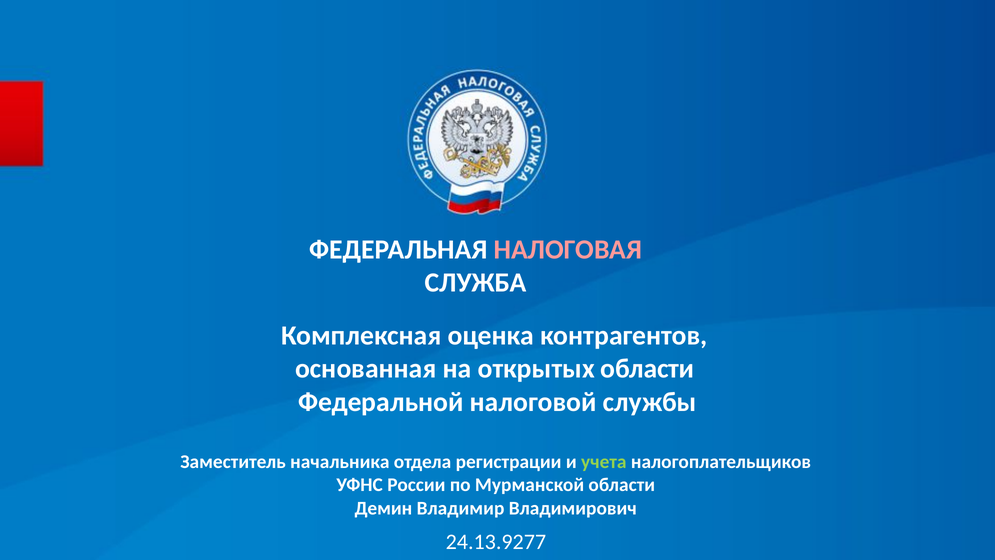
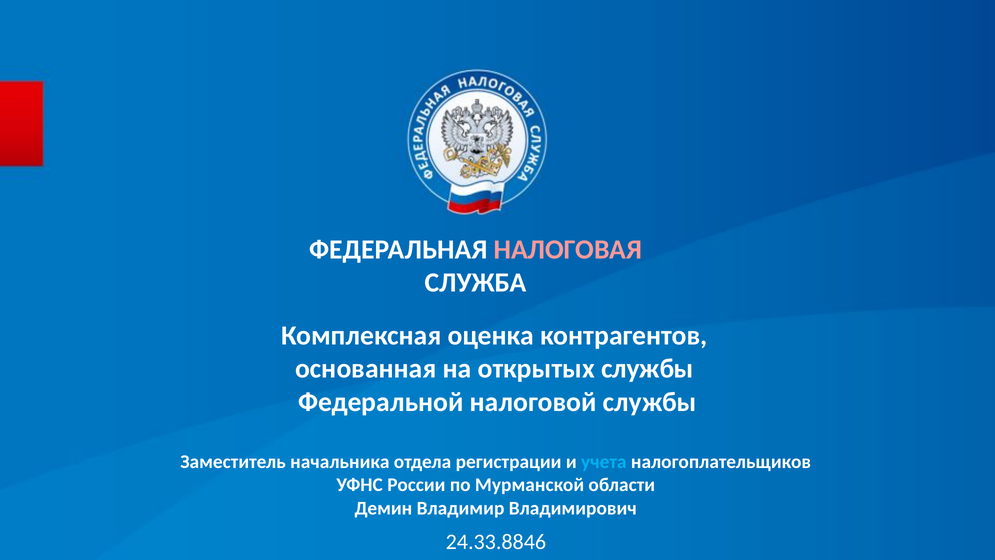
открытых области: области -> службы (647, 369)
учета colour: light green -> light blue (604, 462)
24.13.9277: 24.13.9277 -> 24.33.8846 (496, 542)
